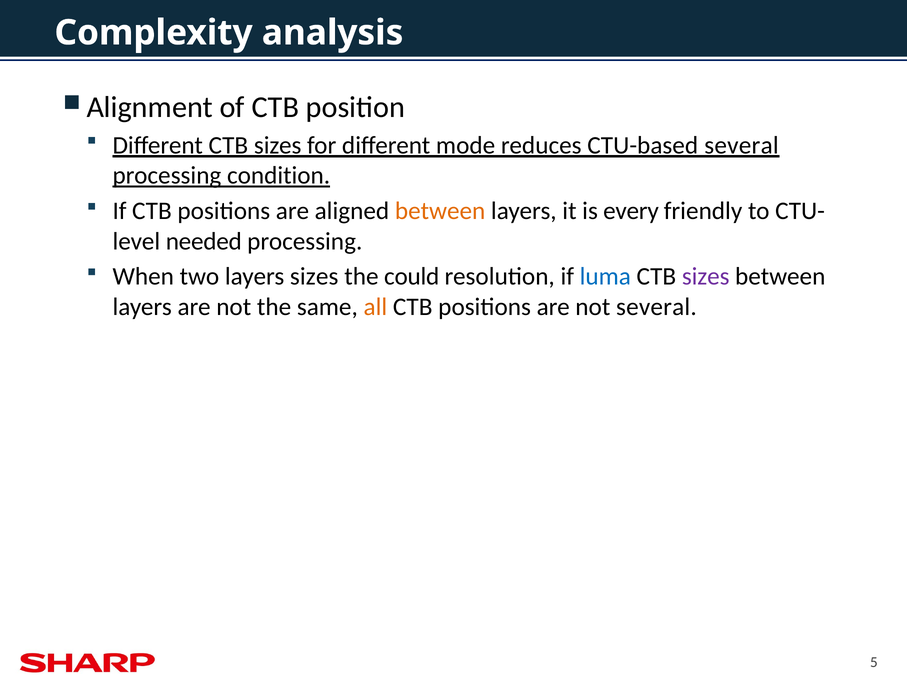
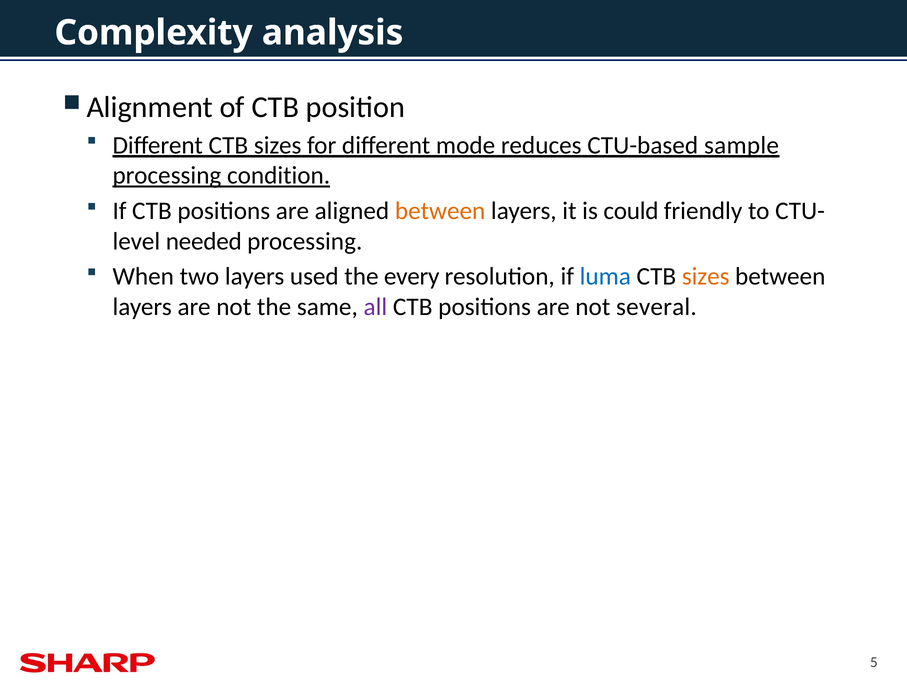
CTU-based several: several -> sample (742, 145)
every: every -> could (631, 211)
layers sizes: sizes -> used (314, 276)
could: could -> every (412, 276)
sizes colour: purple -> orange (706, 276)
all colour: orange -> purple (375, 307)
